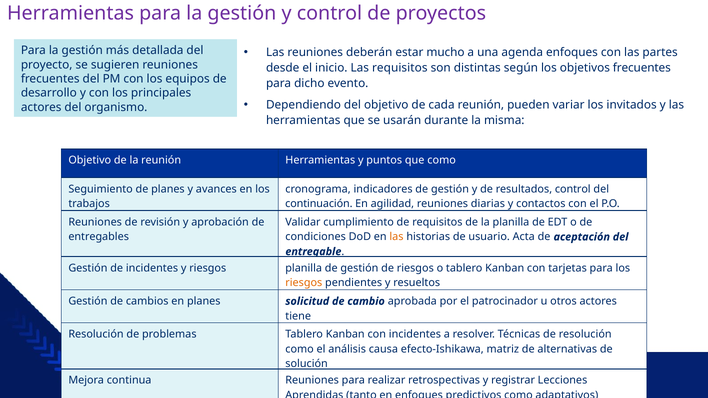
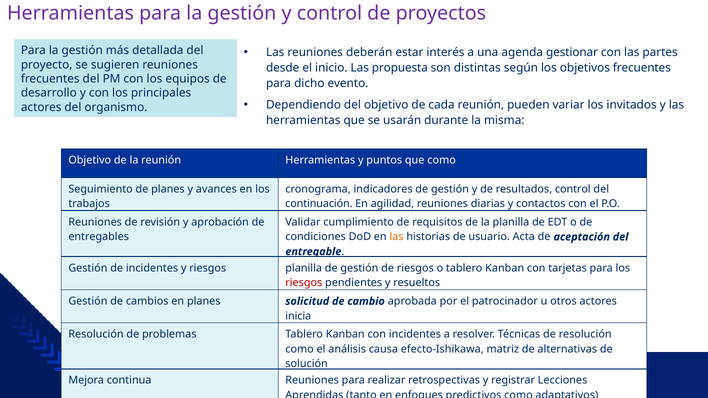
mucho: mucho -> interés (445, 52)
agenda enfoques: enfoques -> gestionar (572, 52)
Las requisitos: requisitos -> propuesta (400, 68)
riesgos colour: orange -> red (304, 283)
tiene: tiene -> inicia (298, 316)
